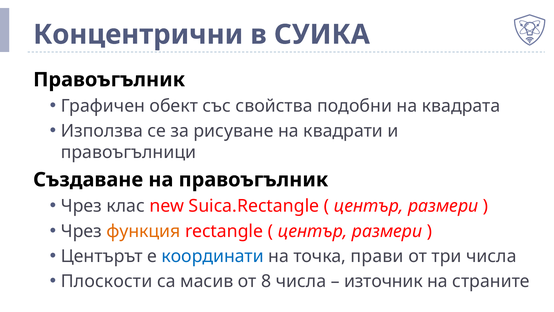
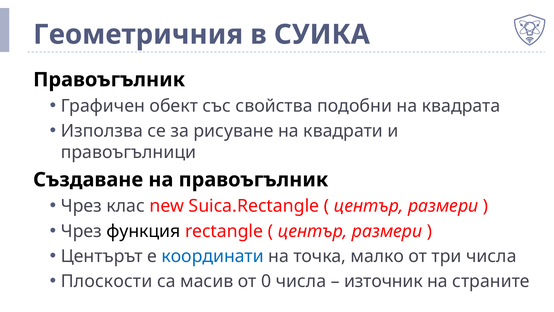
Концентрични: Концентрични -> Геометричния (138, 35)
функция colour: orange -> black (143, 231)
прави: прави -> малко (377, 256)
8: 8 -> 0 (266, 281)
